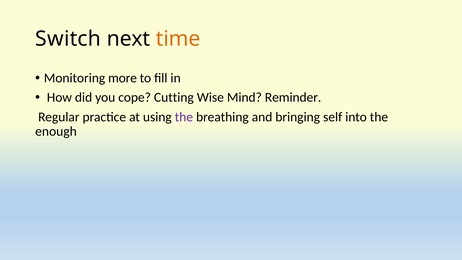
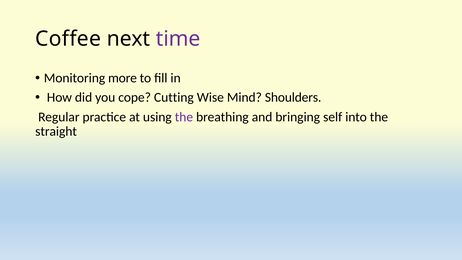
Switch: Switch -> Coffee (68, 39)
time colour: orange -> purple (178, 39)
Reminder: Reminder -> Shoulders (293, 97)
enough: enough -> straight (56, 131)
